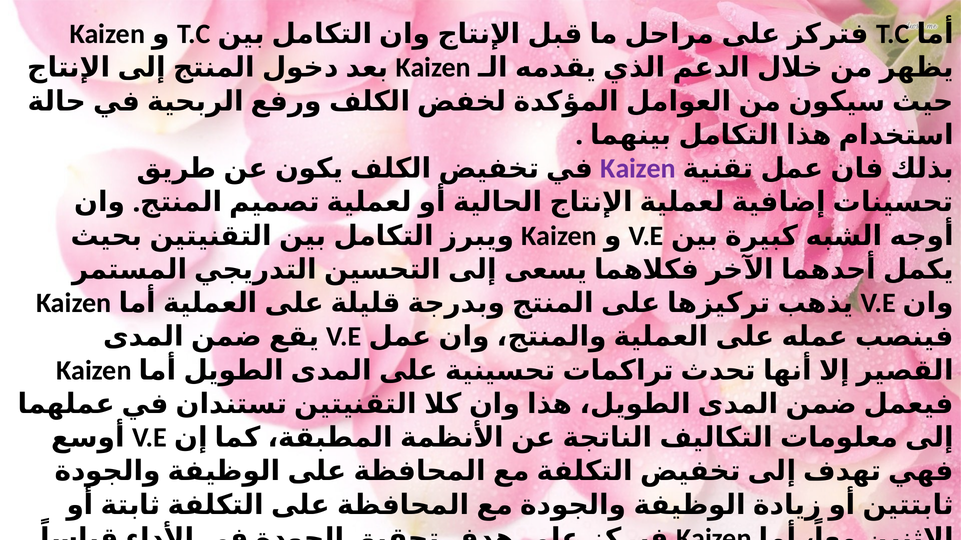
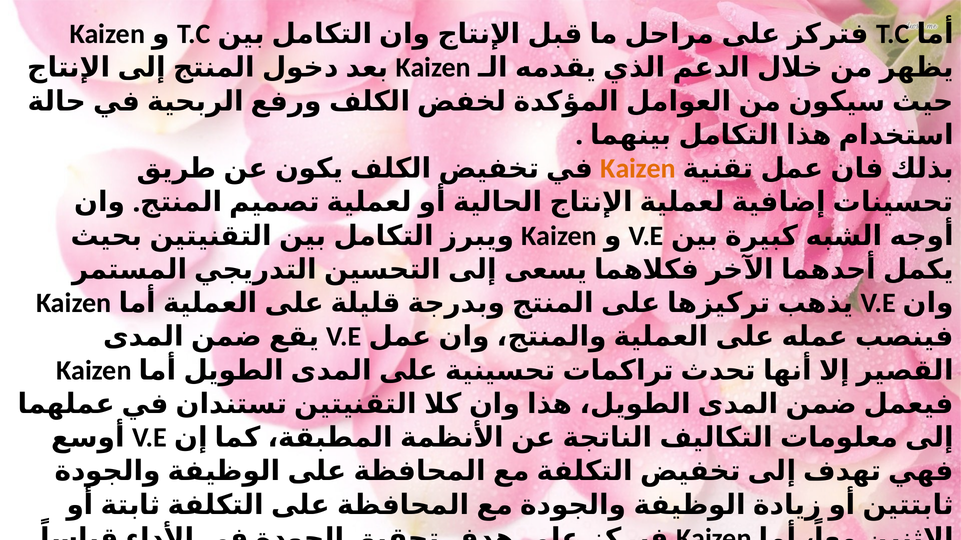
Kaizen colour: purple -> orange (638, 169)
